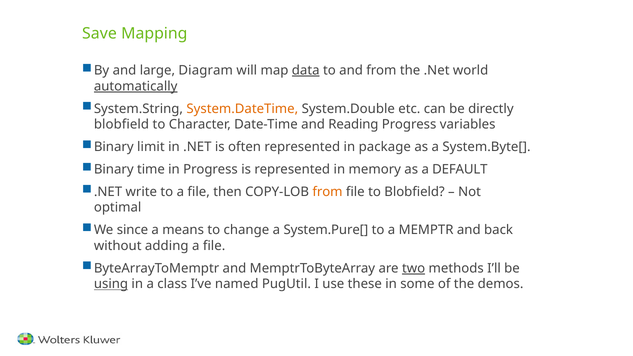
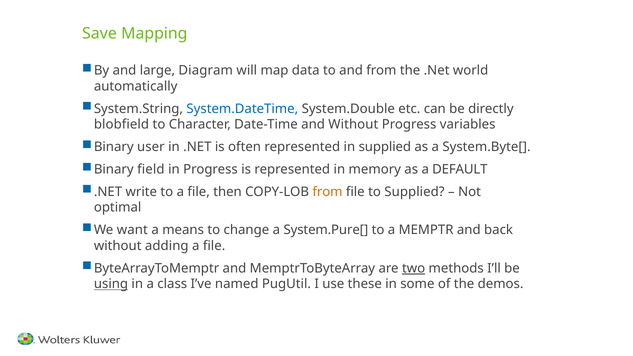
data underline: present -> none (306, 70)
automatically underline: present -> none (136, 86)
System.DateTime colour: orange -> blue (242, 109)
and Reading: Reading -> Without (353, 124)
limit: limit -> user (151, 147)
in package: package -> supplied (385, 147)
time: time -> field (151, 169)
to Blobfield: Blobfield -> Supplied (414, 192)
since: since -> want (132, 230)
